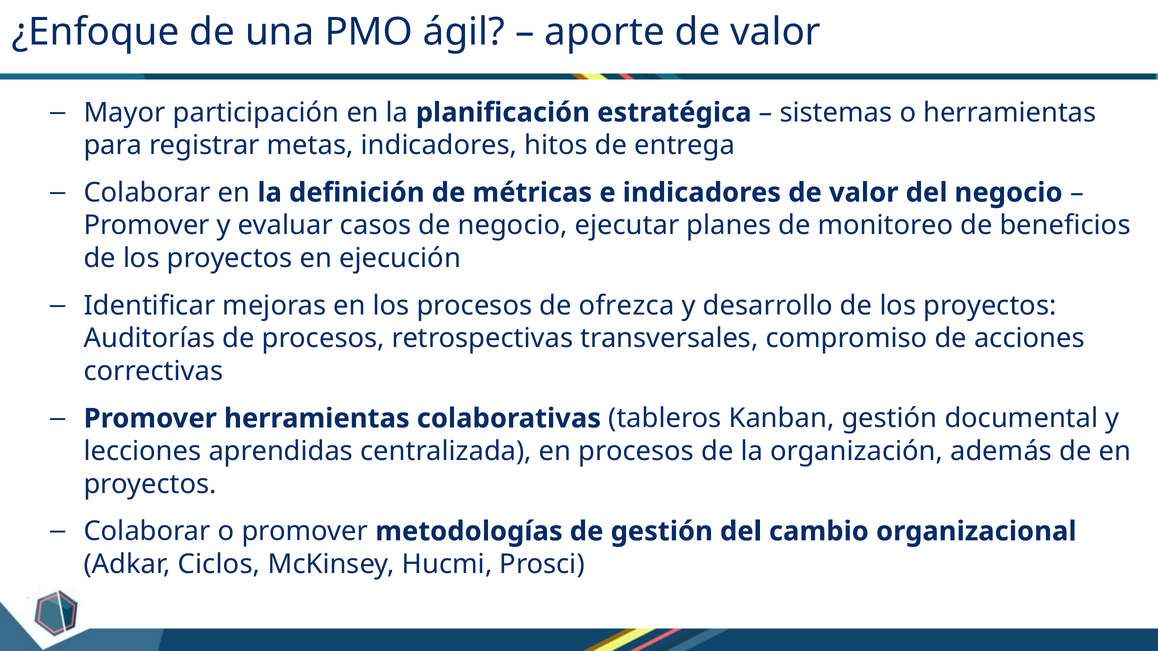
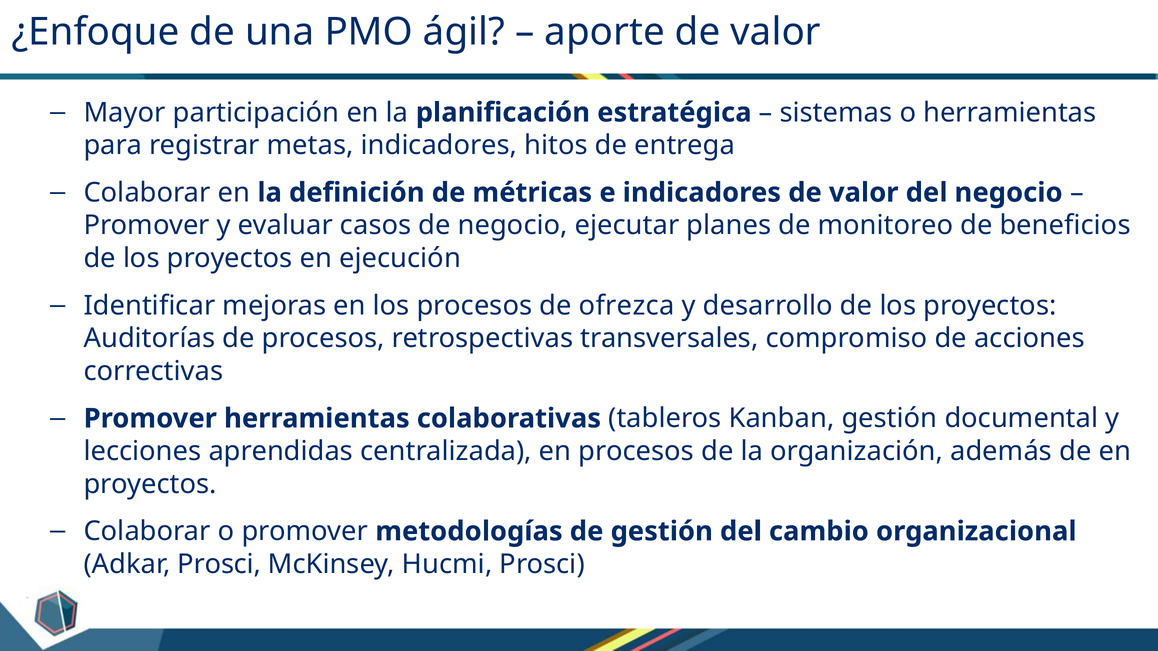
Adkar Ciclos: Ciclos -> Prosci (219, 565)
